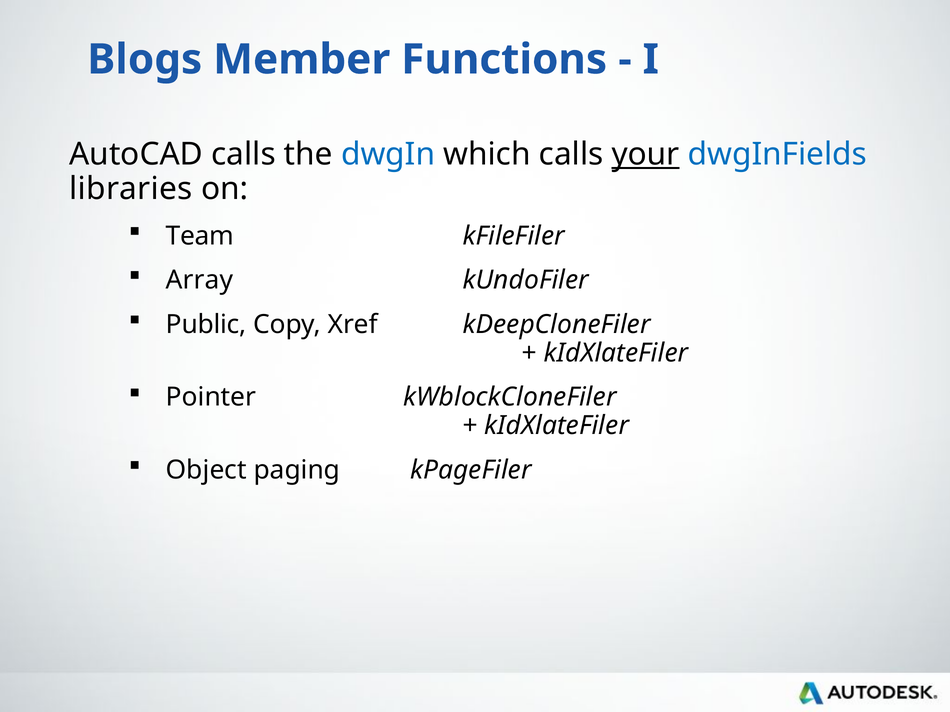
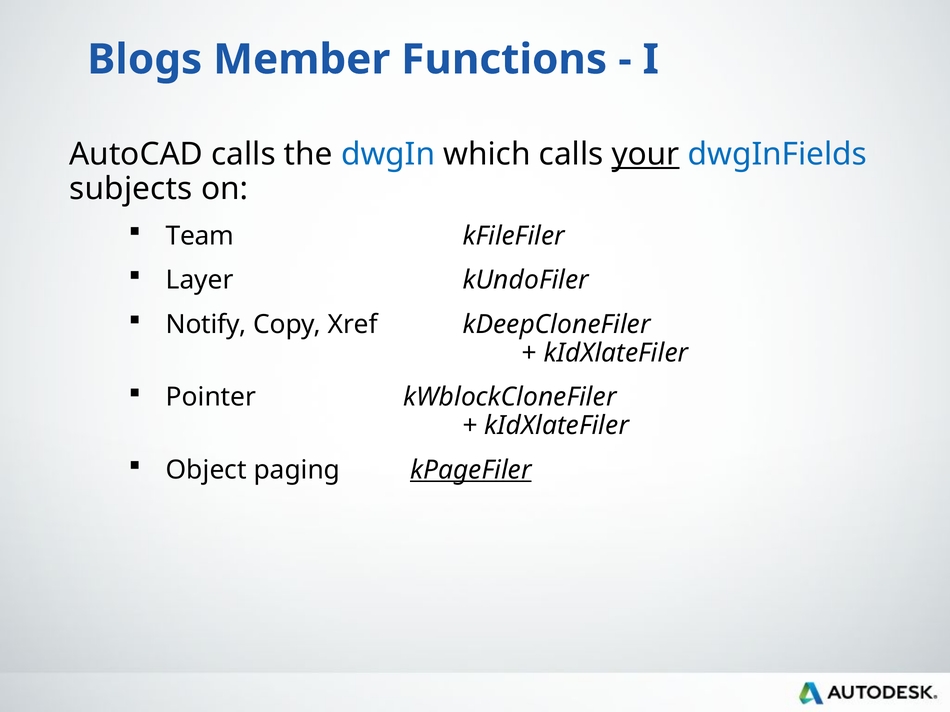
libraries: libraries -> subjects (131, 189)
Array: Array -> Layer (200, 280)
Public: Public -> Notify (206, 325)
kPageFiler underline: none -> present (471, 470)
